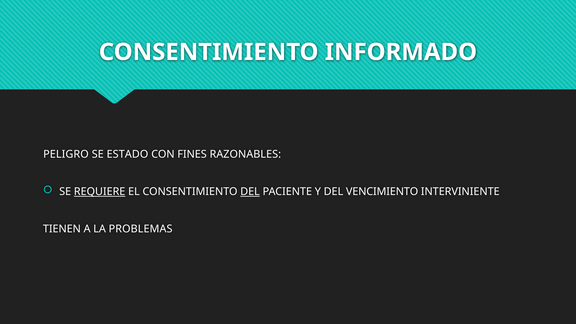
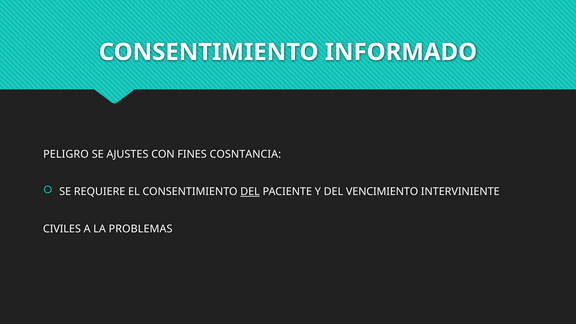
ESTADO: ESTADO -> AJUSTES (127, 154)
RAZONABLES: RAZONABLES -> COSNTANCIA (245, 154)
REQUIERE underline: present -> none (100, 192)
TIENEN: TIENEN -> CIVILES (62, 229)
